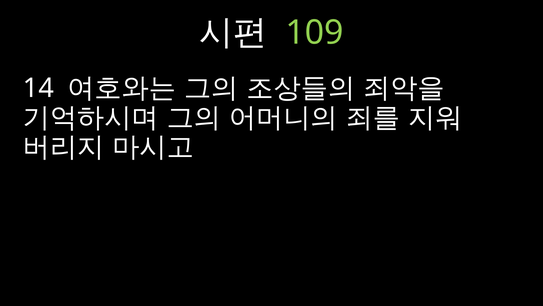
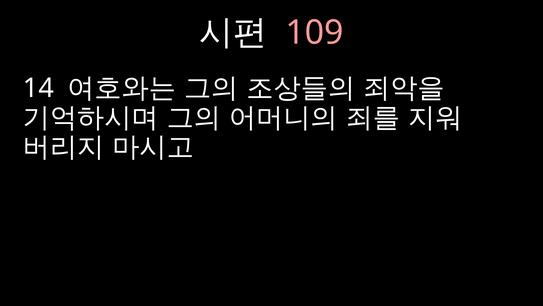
109 colour: light green -> pink (315, 33)
